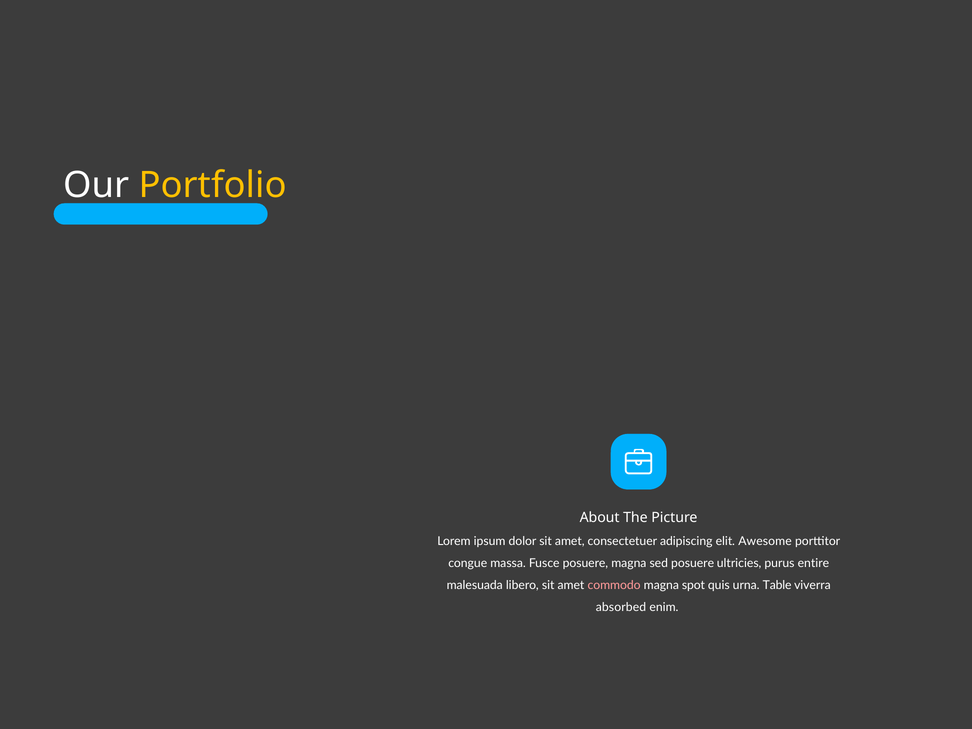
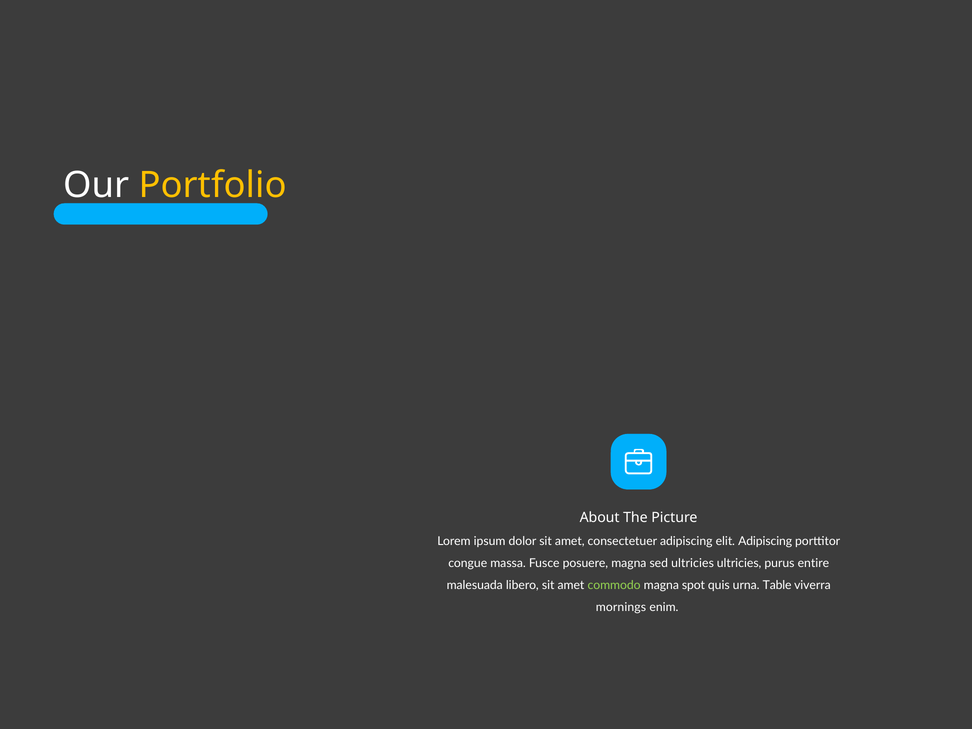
elit Awesome: Awesome -> Adipiscing (765, 541)
sed posuere: posuere -> ultricies (693, 563)
commodo colour: pink -> light green (614, 585)
absorbed: absorbed -> mornings (621, 607)
